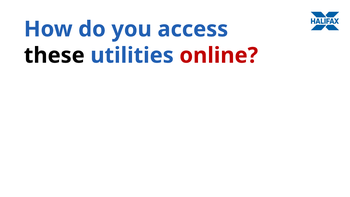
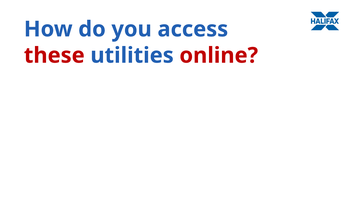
these colour: black -> red (54, 55)
